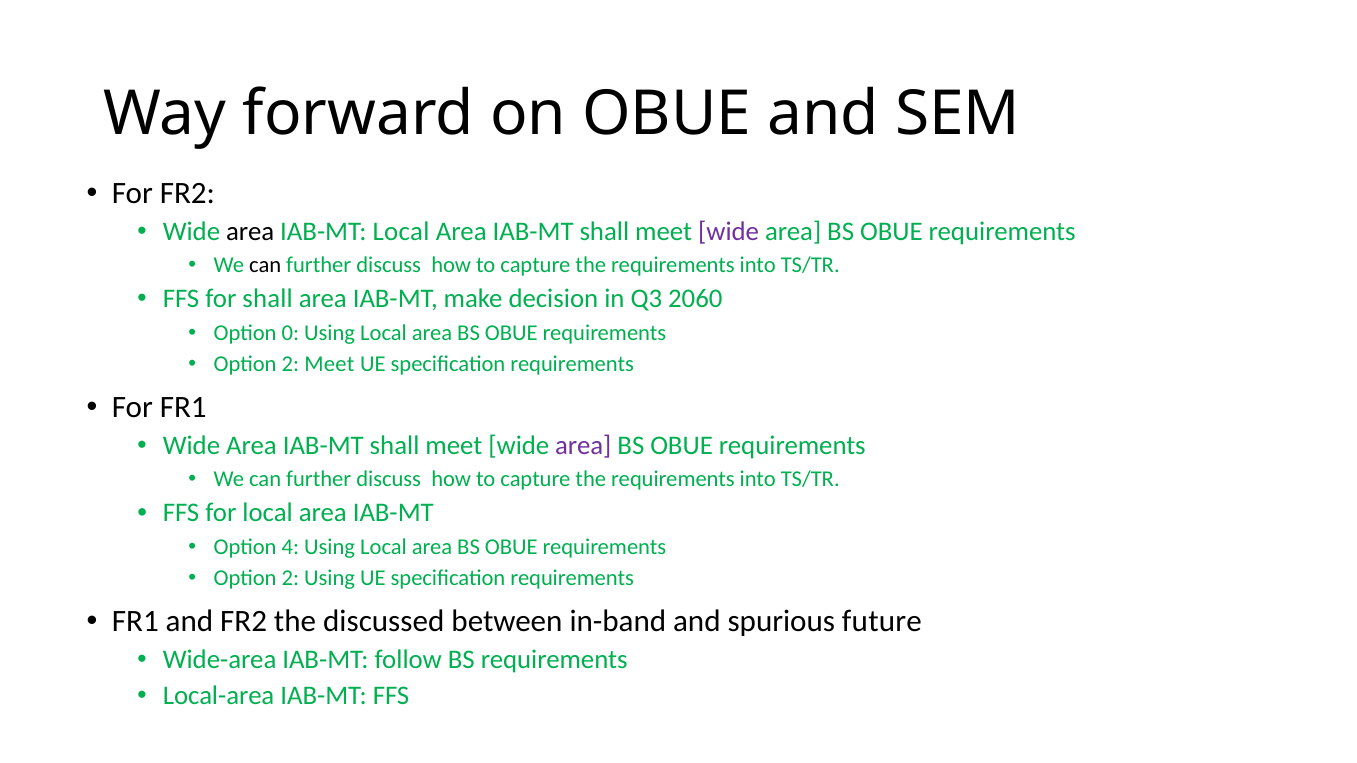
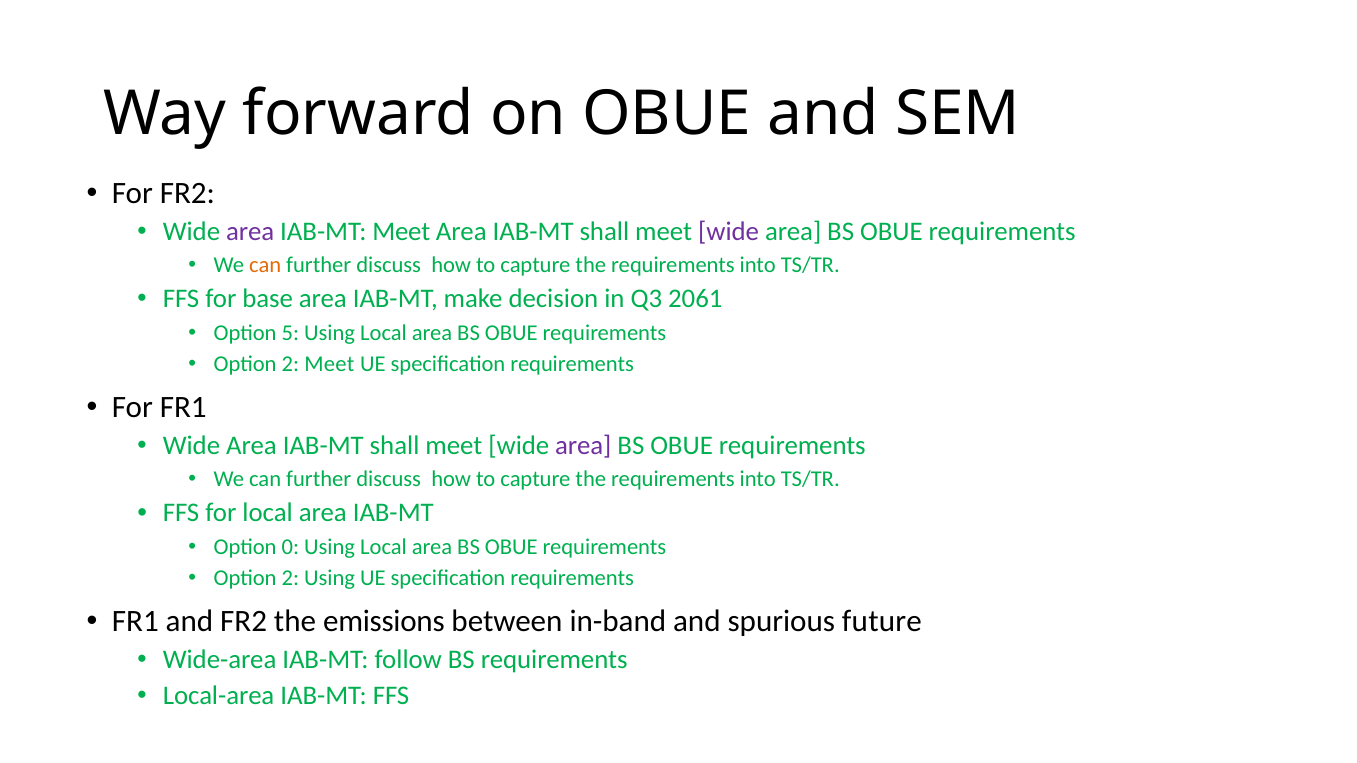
area colour: black -> purple (250, 232)
IAB-MT Local: Local -> Meet (401, 232)
can colour: black -> orange (265, 265)
for shall: shall -> base (268, 299)
2060: 2060 -> 2061 (695, 299)
0: 0 -> 5 (290, 333)
4: 4 -> 0 (290, 547)
discussed: discussed -> emissions (384, 622)
